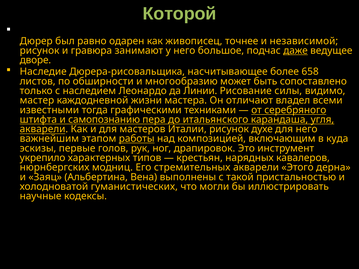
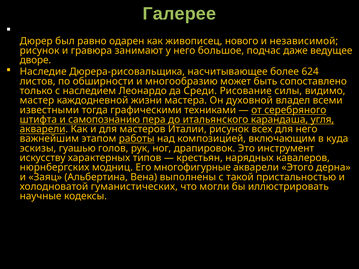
Которой: Которой -> Галерее (179, 14)
точнее: точнее -> нового (242, 41)
даже underline: present -> none (296, 51)
658: 658 -> 624 (310, 72)
Линии: Линии -> Среди (200, 91)
отличают: отличают -> духовной (249, 100)
духе: духе -> всех (262, 129)
первые: первые -> гуашью (77, 148)
укрепило: укрепило -> искусству (43, 158)
стремительных: стремительных -> многофигурные (192, 168)
